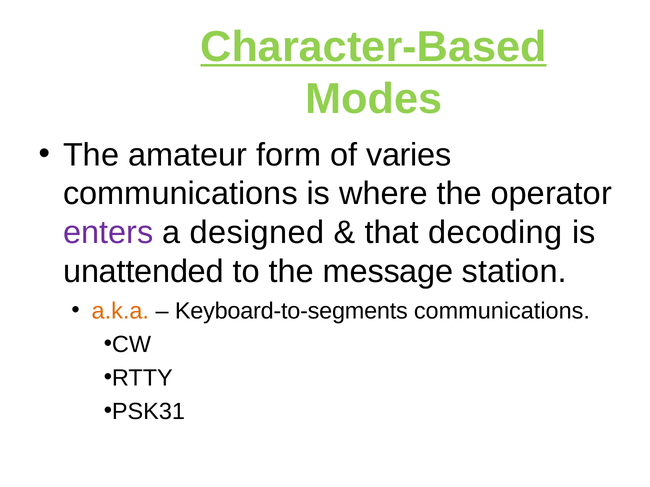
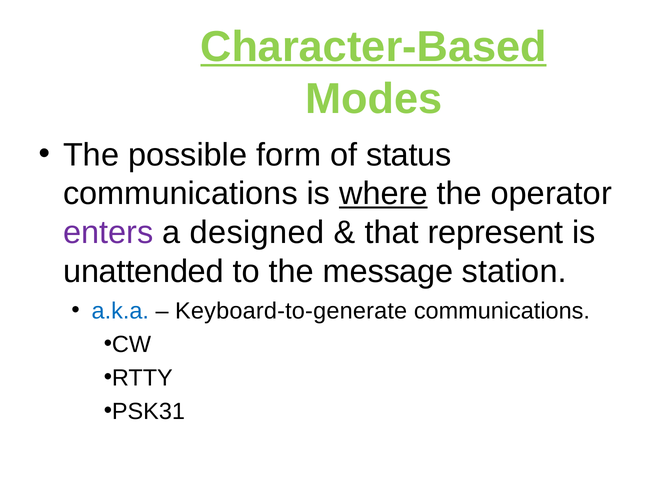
amateur: amateur -> possible (188, 155)
varies: varies -> status (409, 155)
where underline: none -> present (383, 194)
decoding: decoding -> represent (496, 233)
a.k.a colour: orange -> blue (120, 311)
Keyboard-to-segments: Keyboard-to-segments -> Keyboard-to-generate (291, 311)
